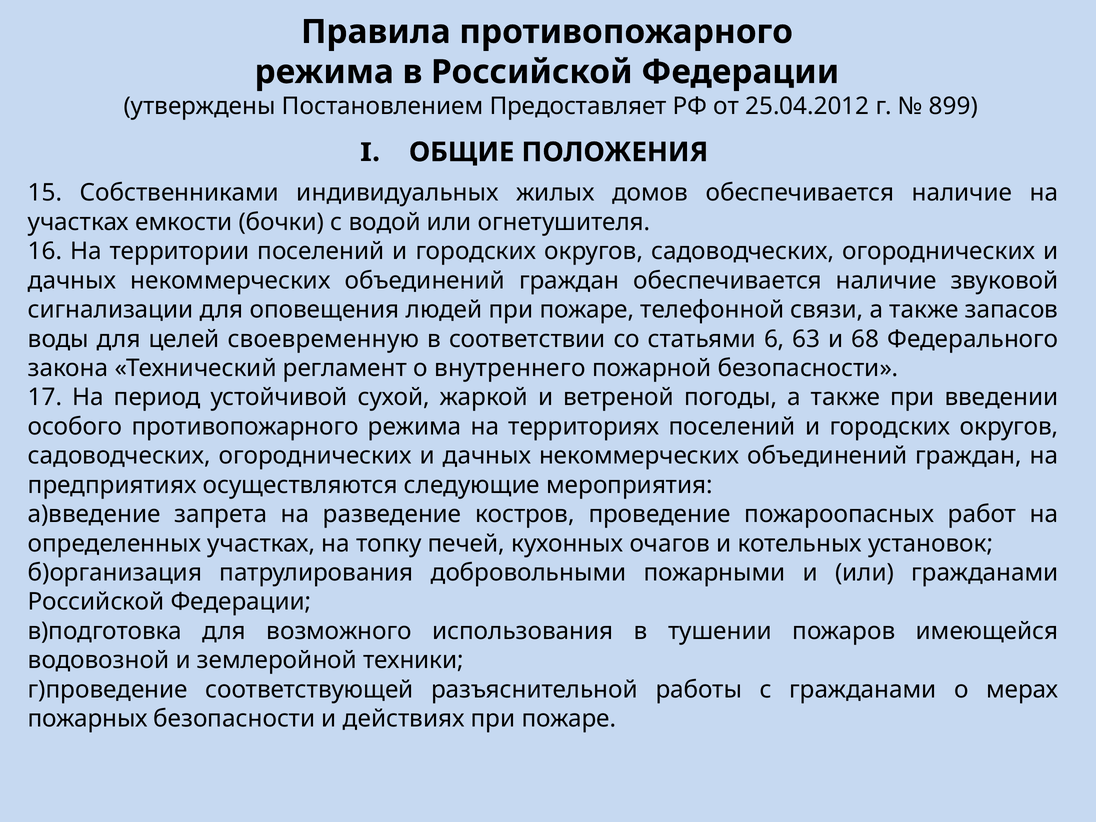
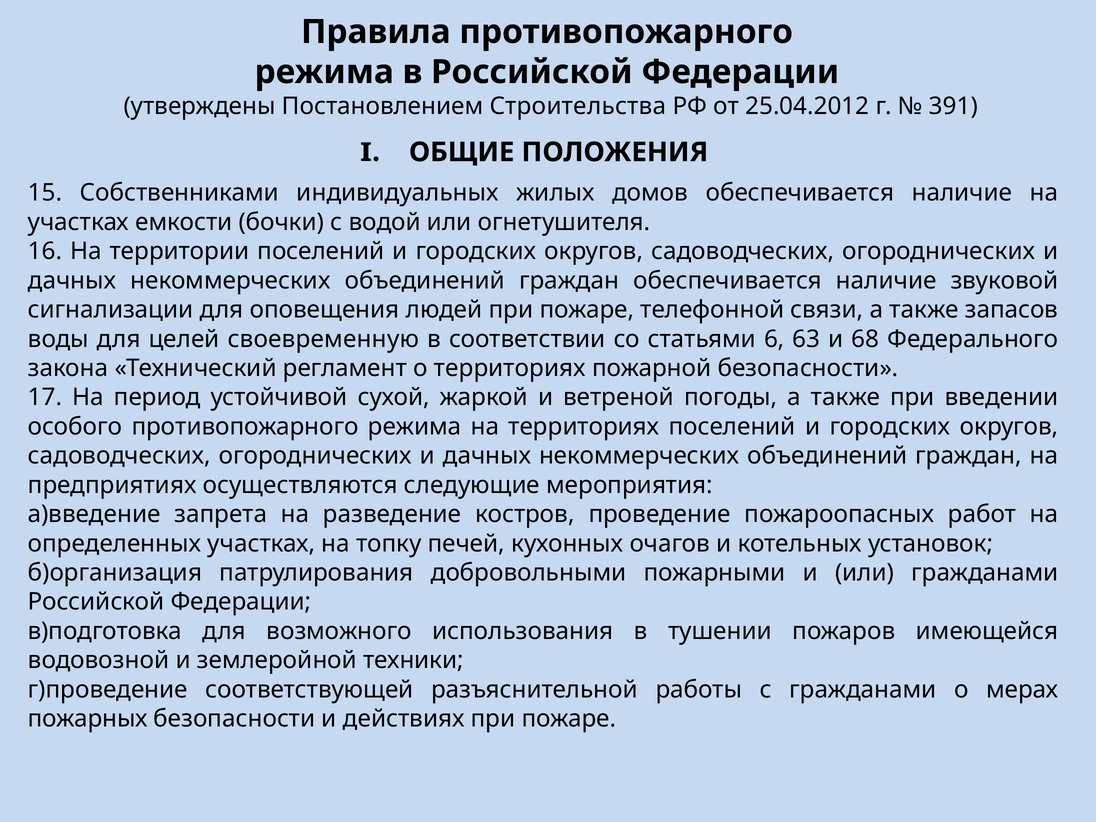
Предоставляет: Предоставляет -> Строительства (578, 106)
899: 899 -> 391 (954, 106)
о внутреннего: внутреннего -> территориях (510, 368)
